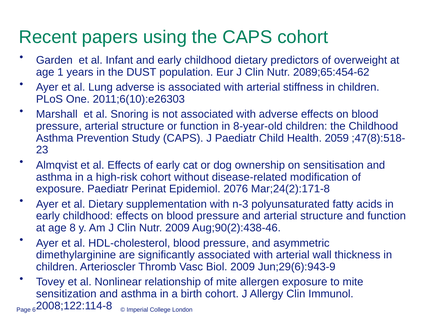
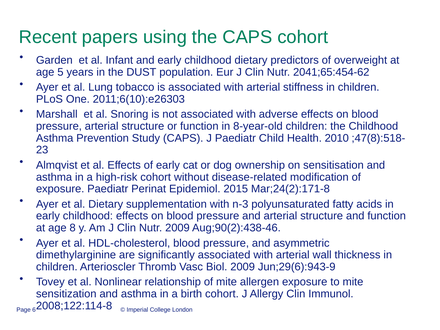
1: 1 -> 5 (60, 72)
2089;65:454-62: 2089;65:454-62 -> 2041;65:454-62 (331, 72)
Lung adverse: adverse -> tobacco (135, 87)
2059: 2059 -> 2010 (337, 138)
2076: 2076 -> 2015 (236, 189)
